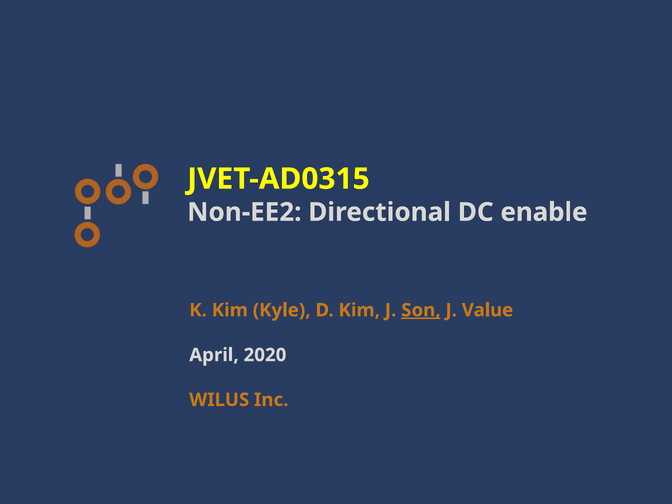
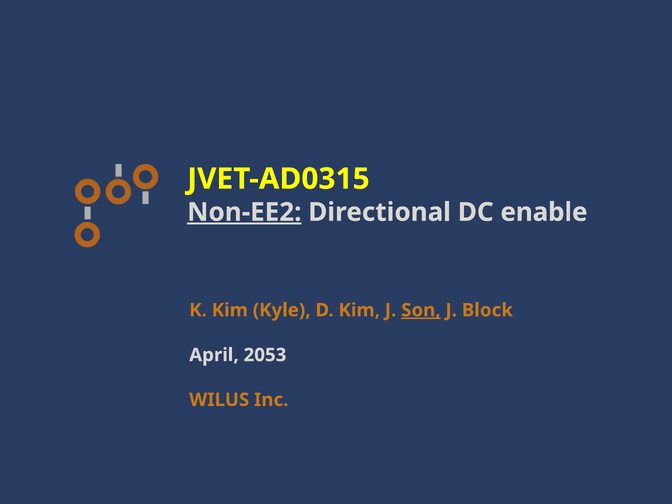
Non-EE2 underline: none -> present (244, 212)
Value: Value -> Block (487, 310)
2020: 2020 -> 2053 (265, 355)
